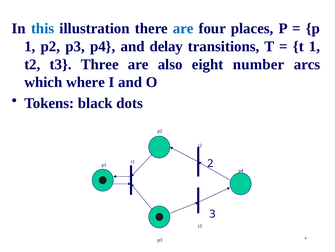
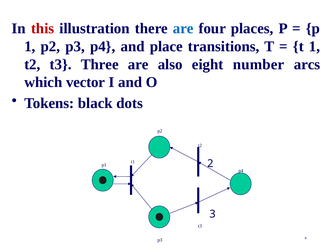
this colour: blue -> red (43, 28)
delay: delay -> place (166, 46)
where: where -> vector (86, 82)
